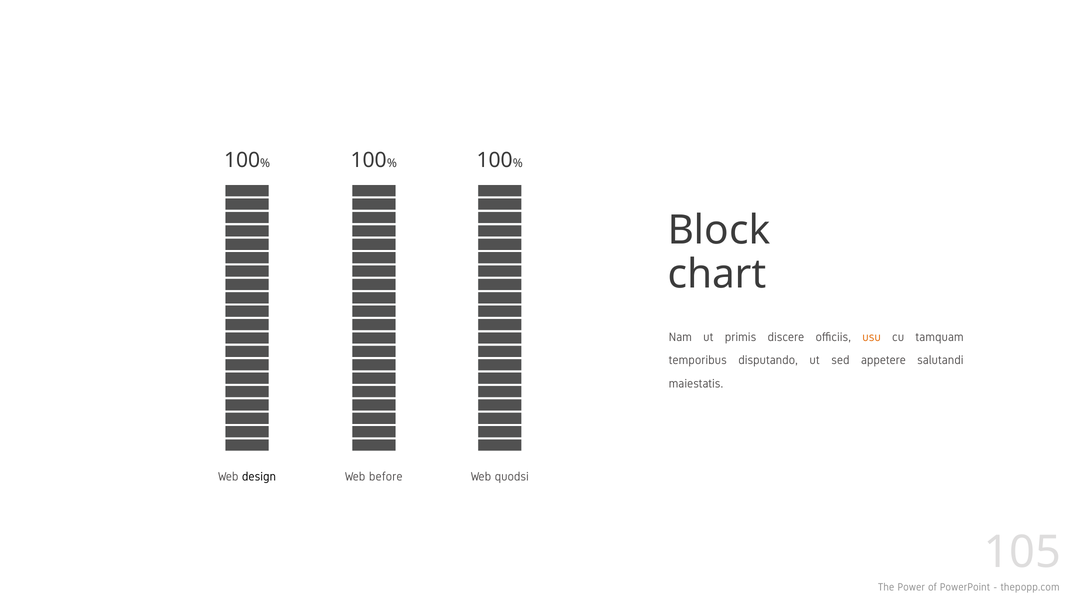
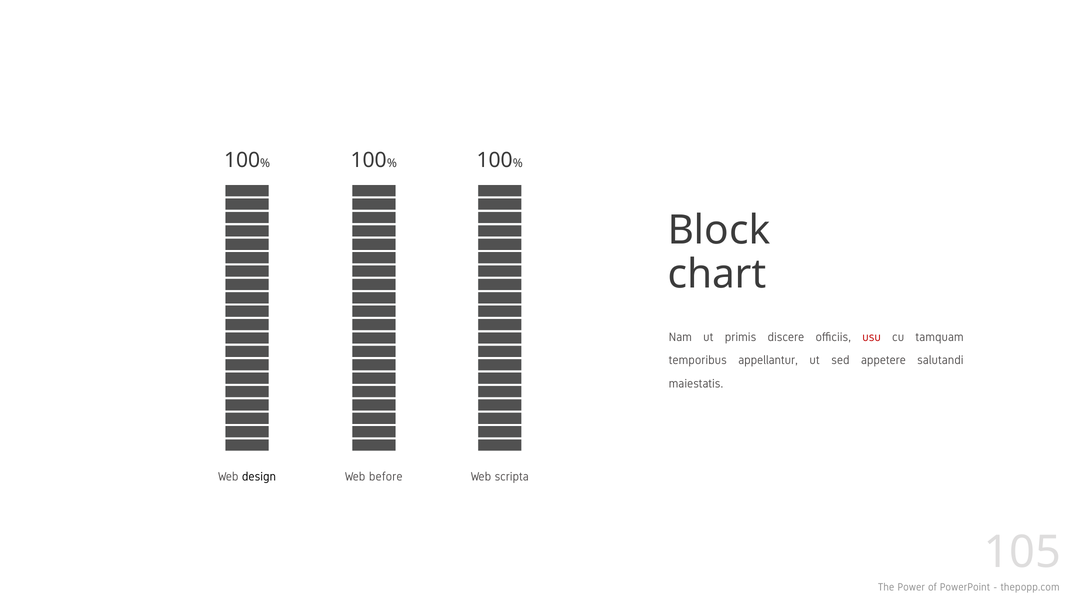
usu colour: orange -> red (872, 338)
disputando: disputando -> appellantur (768, 361)
quodsi: quodsi -> scripta (512, 477)
